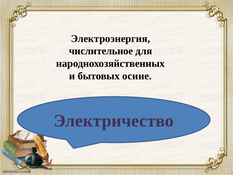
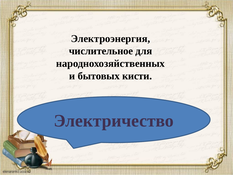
осине: осине -> кисти (137, 76)
